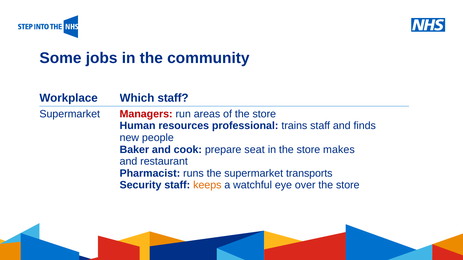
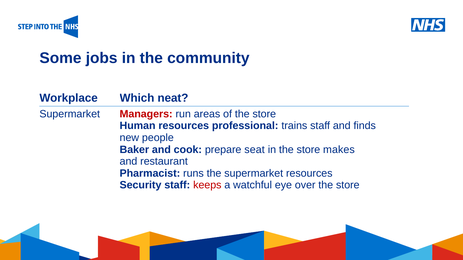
Which staff: staff -> neat (173, 98)
supermarket transports: transports -> resources (309, 174)
keeps colour: orange -> red (207, 185)
